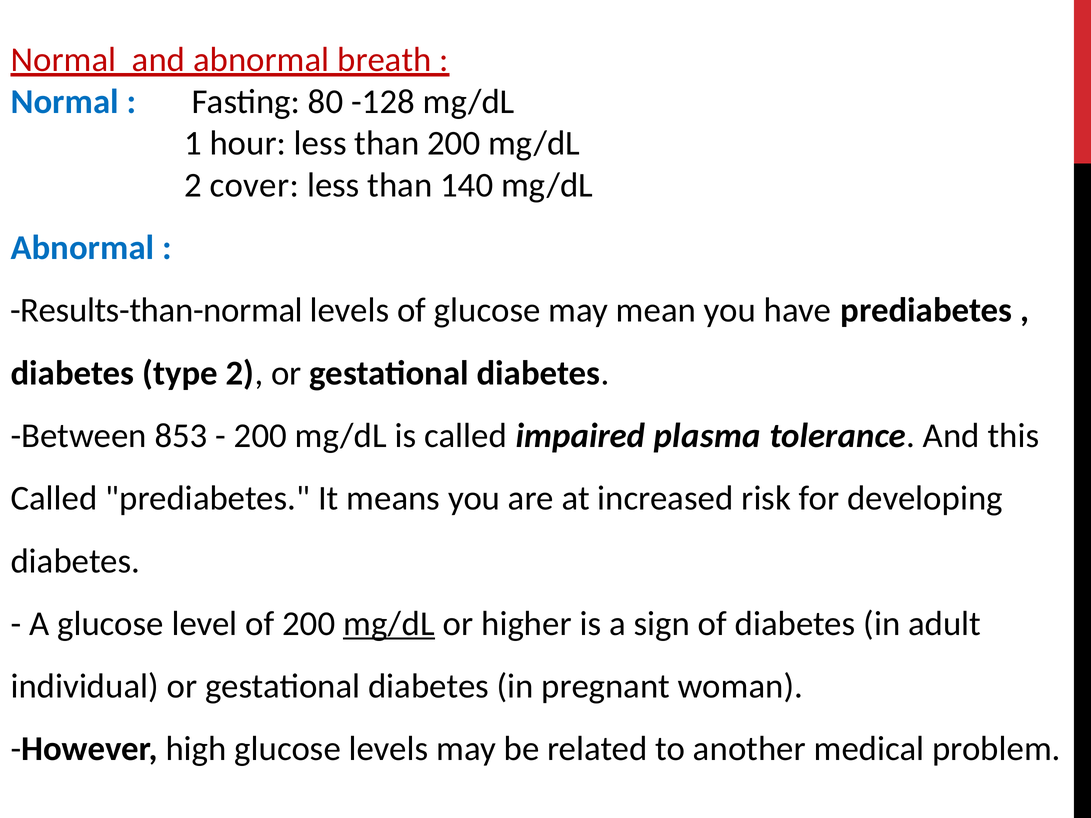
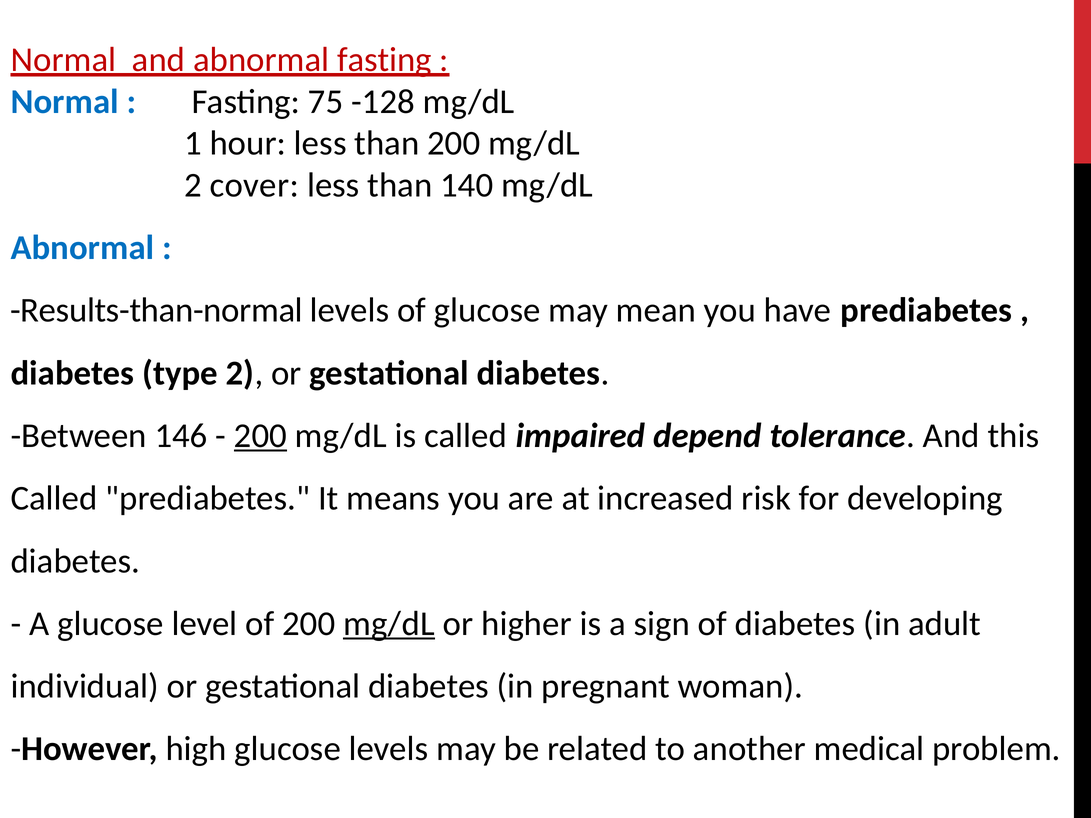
abnormal breath: breath -> fasting (384, 60)
80: 80 -> 75 (326, 102)
853: 853 -> 146 (181, 436)
200 underline: none -> present (260, 436)
plasma: plasma -> depend (707, 436)
